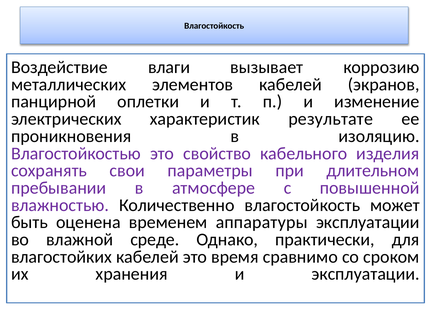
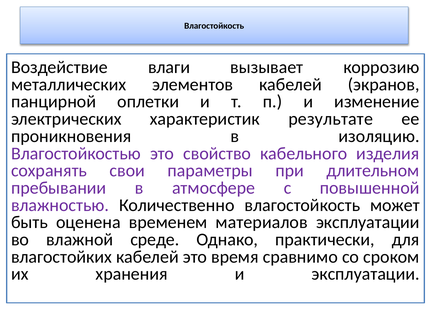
аппаратуры: аппаратуры -> материалов (262, 223)
